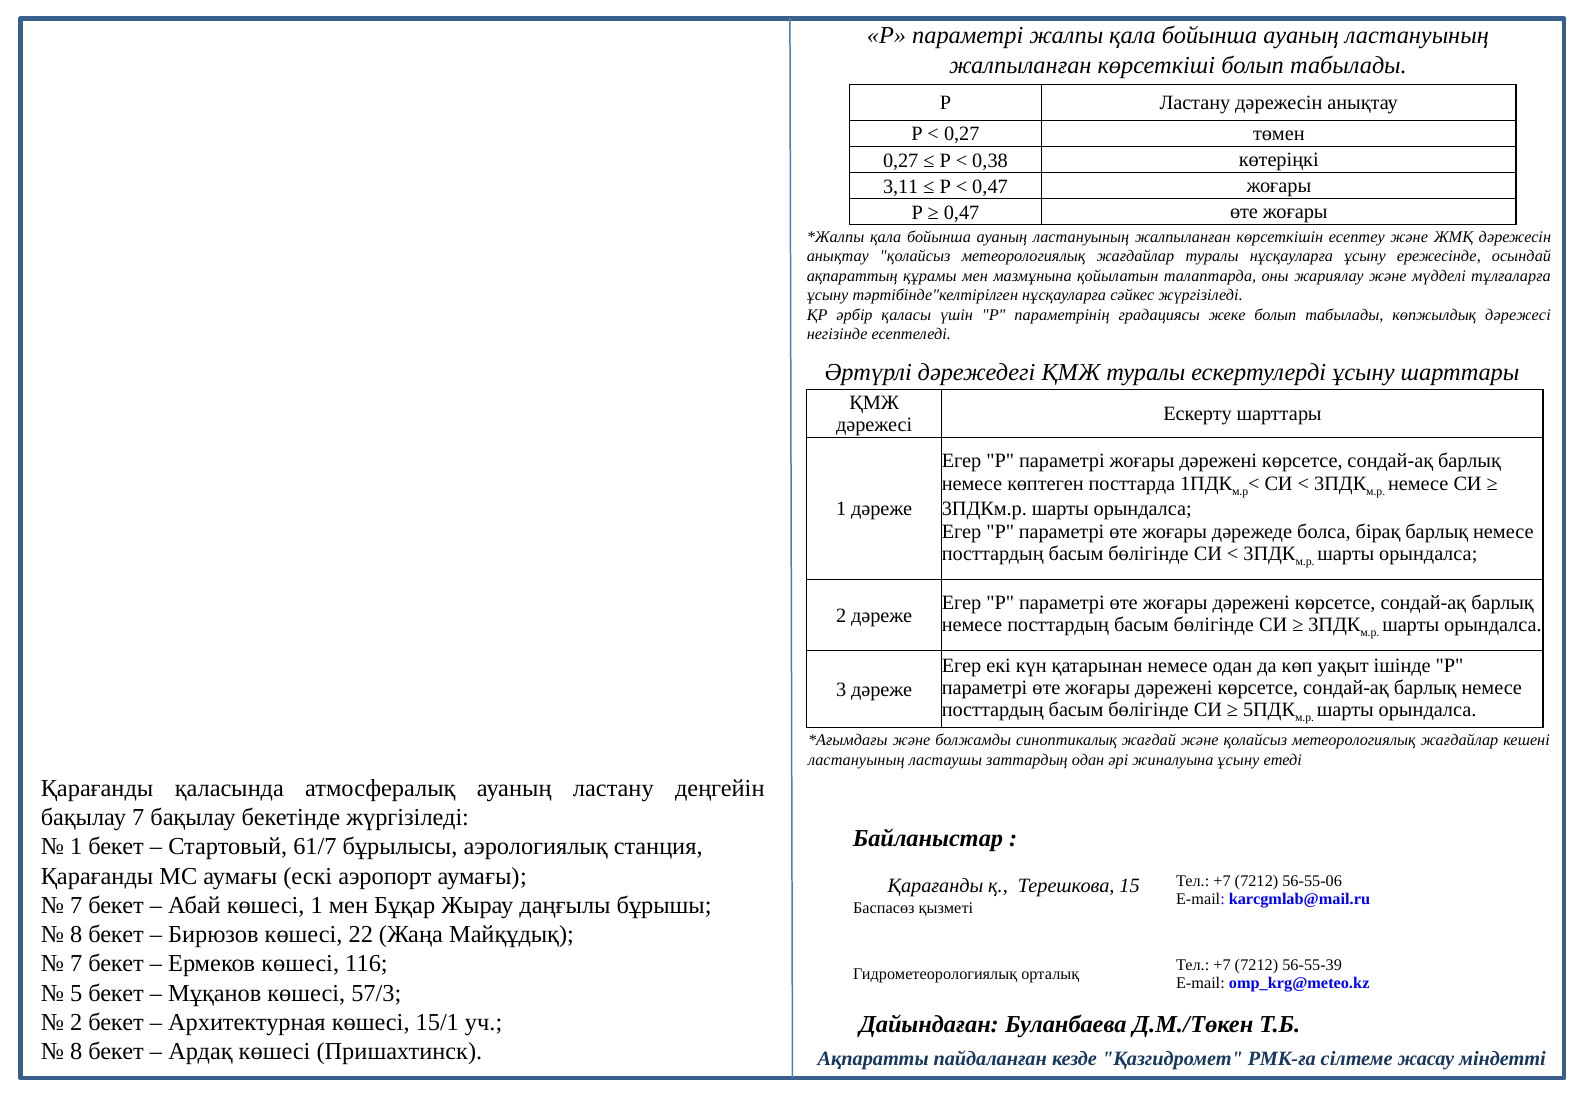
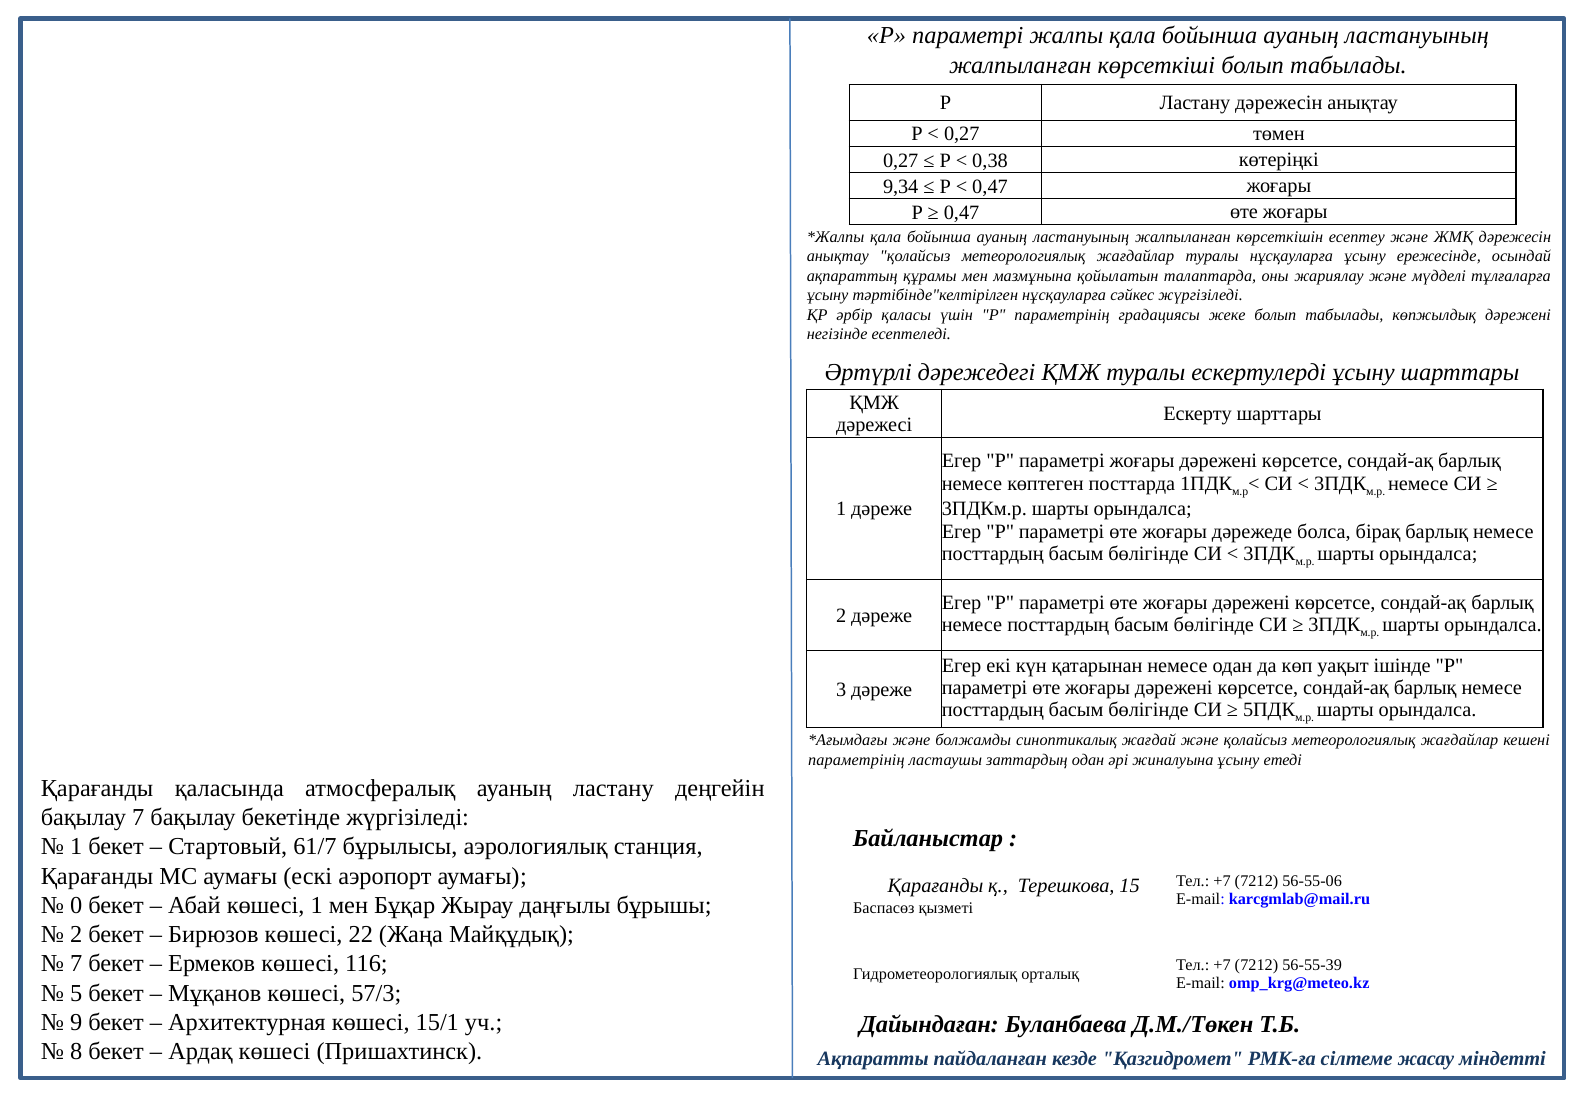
3,11: 3,11 -> 9,34 (901, 187)
көпжылдық дәрежесі: дәрежесі -> дәрежені (1518, 315)
ластануының: ластануының -> параметрінің (856, 760)
7: 7 -> 0 (76, 906)
8: 8 -> 2 (76, 935)
2: 2 -> 9 (76, 1023)
